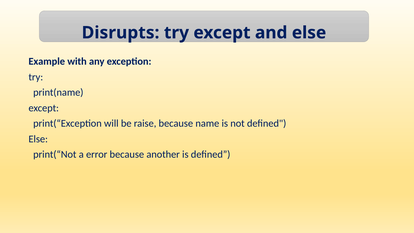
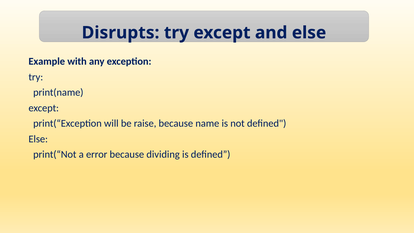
another: another -> dividing (163, 154)
